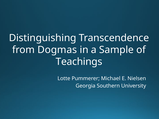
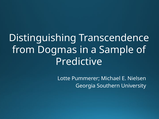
Teachings: Teachings -> Predictive (79, 62)
